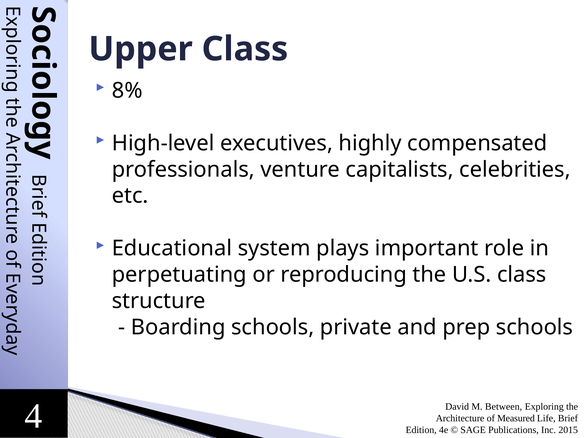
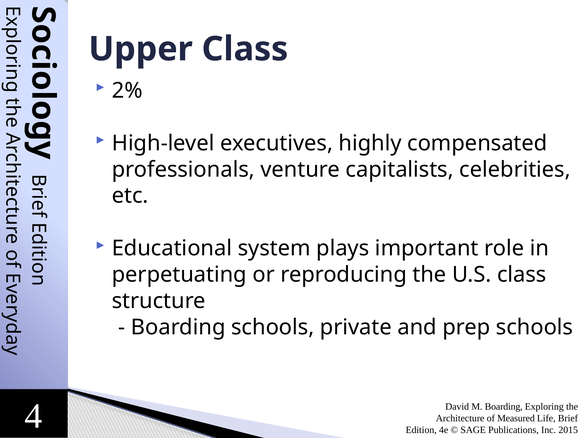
8%: 8% -> 2% (127, 91)
M Between: Between -> Boarding (504, 407)
